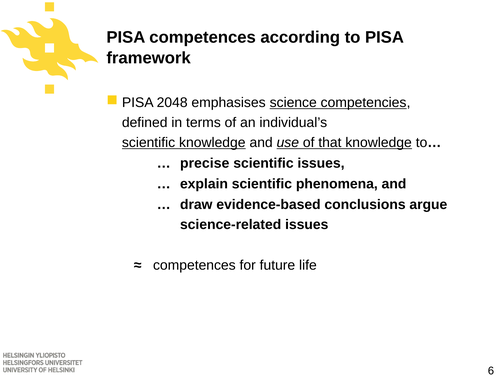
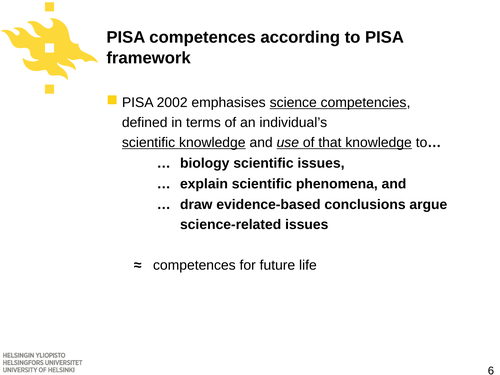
2048: 2048 -> 2002 (172, 103)
precise: precise -> biology (205, 163)
